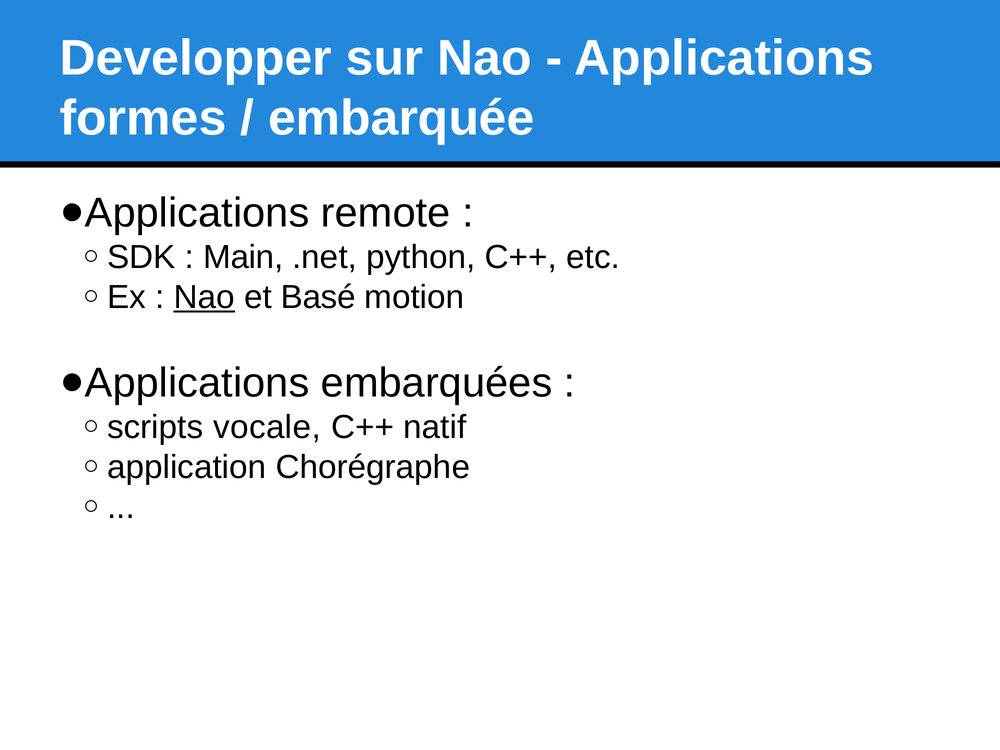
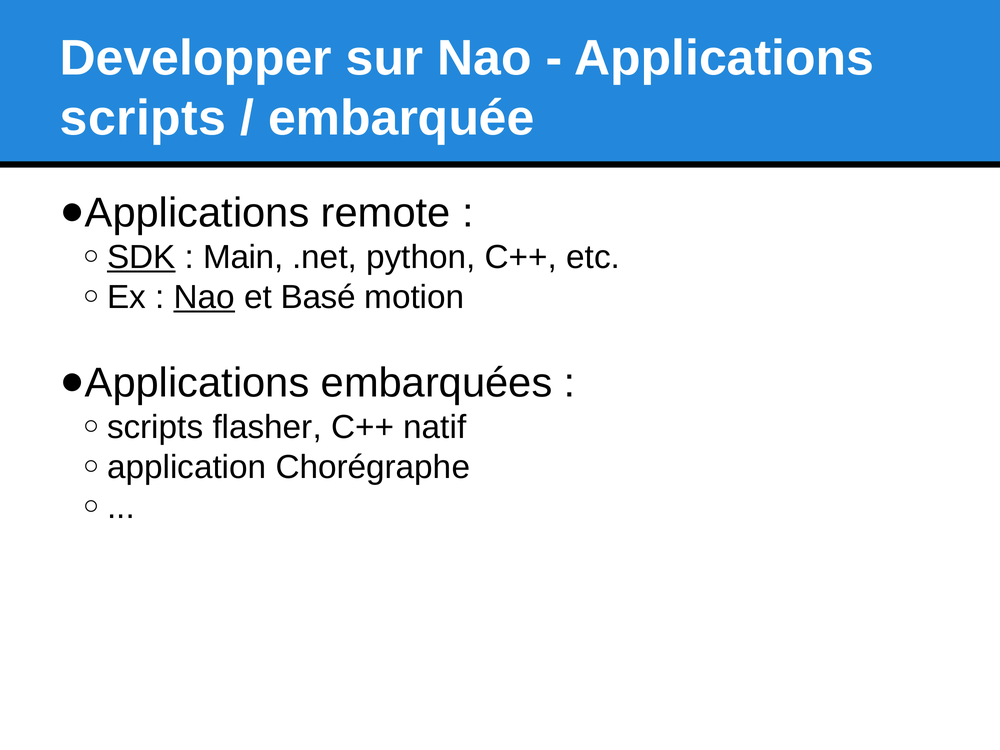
formes: formes -> scripts (143, 118)
SDK underline: none -> present (141, 257)
vocale: vocale -> flasher (267, 427)
